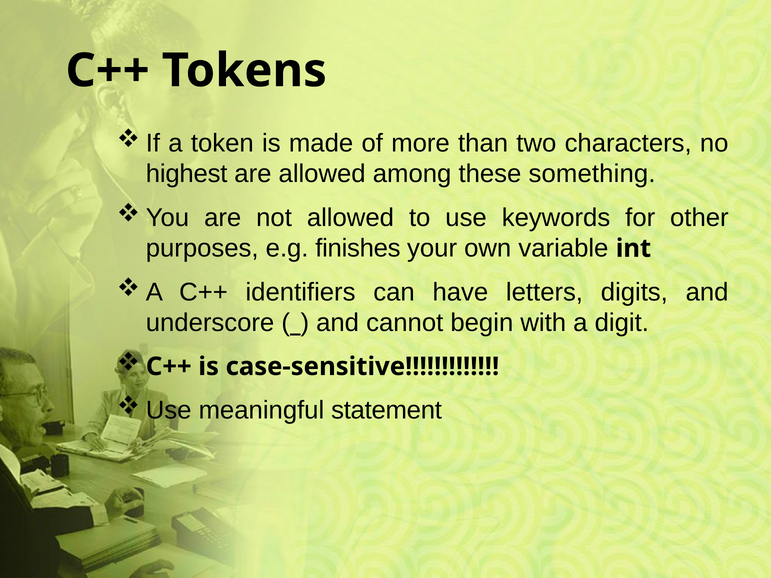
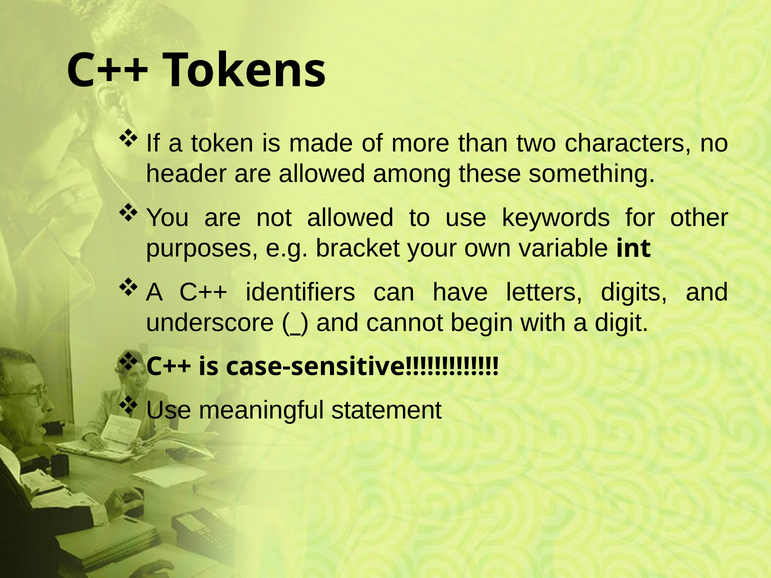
highest: highest -> header (186, 174)
finishes: finishes -> bracket (358, 248)
